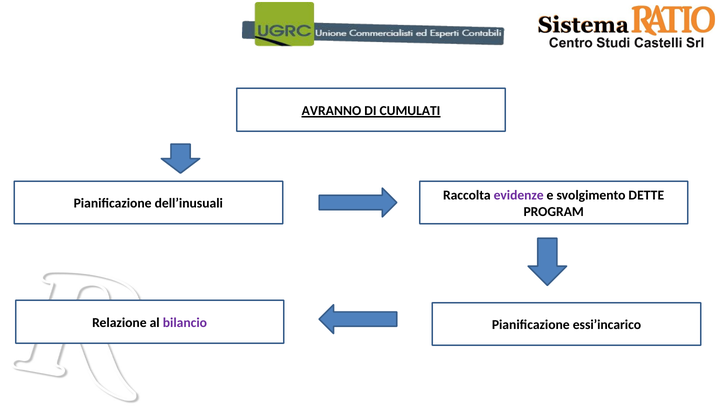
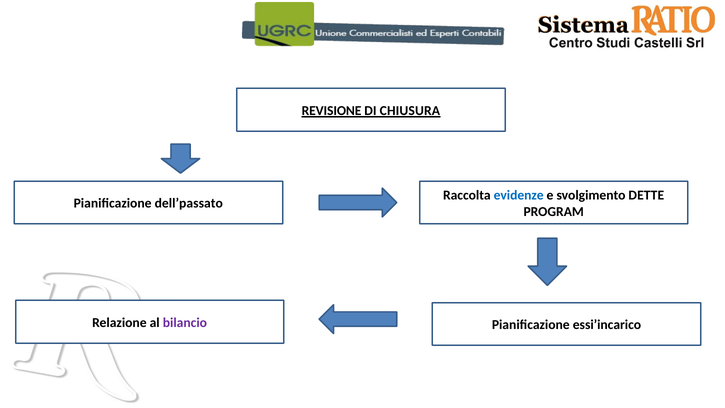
AVRANNO: AVRANNO -> REVISIONE (332, 111)
CUMULATI: CUMULATI -> CHIUSURA (410, 111)
evidenze colour: purple -> blue (519, 195)
dell’inusuali: dell’inusuali -> dell’passato (189, 203)
